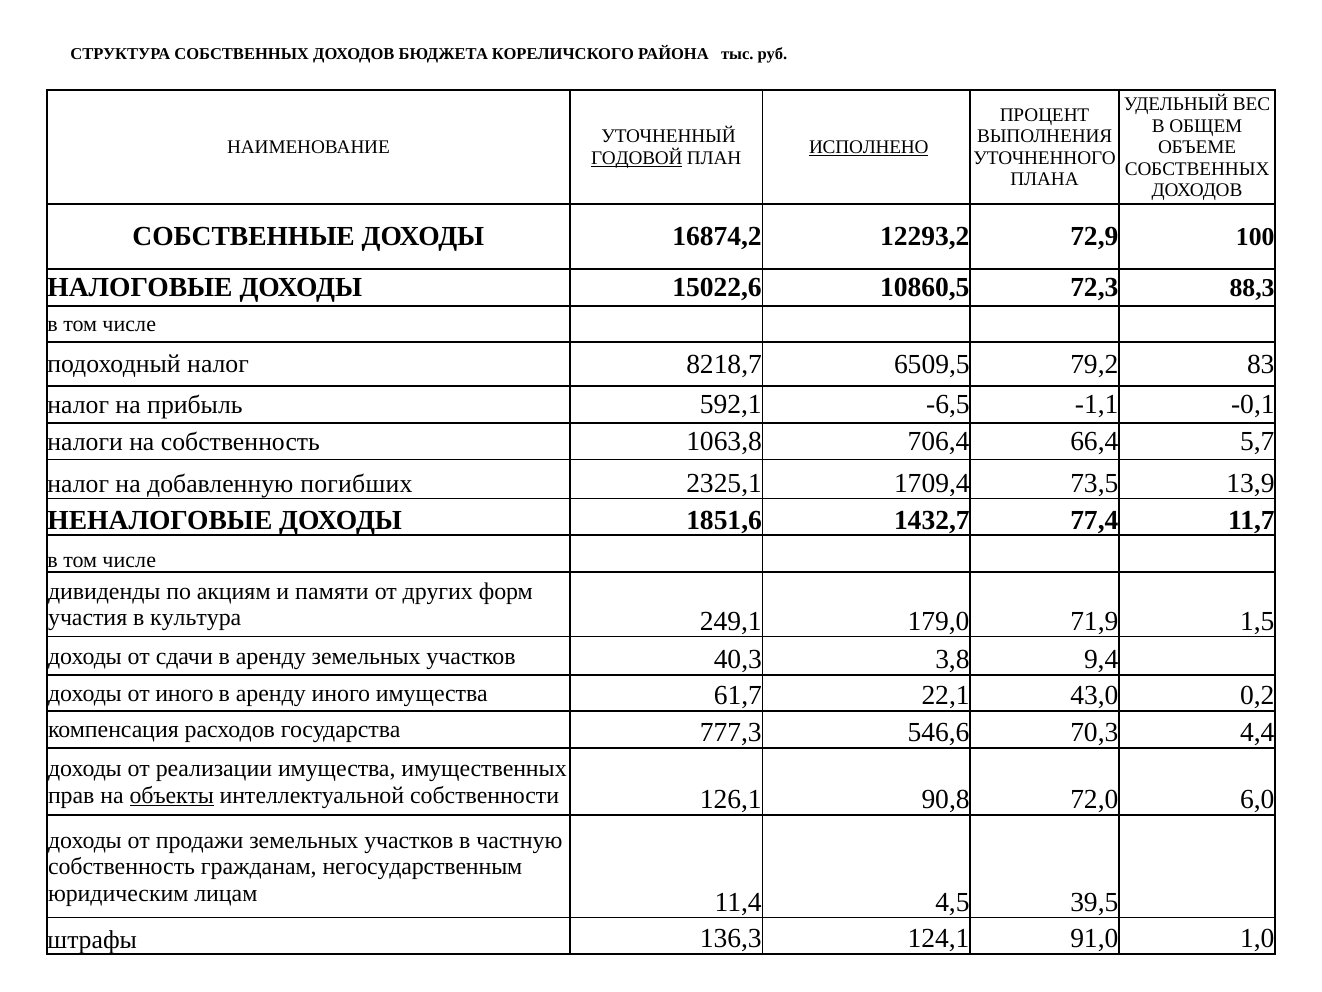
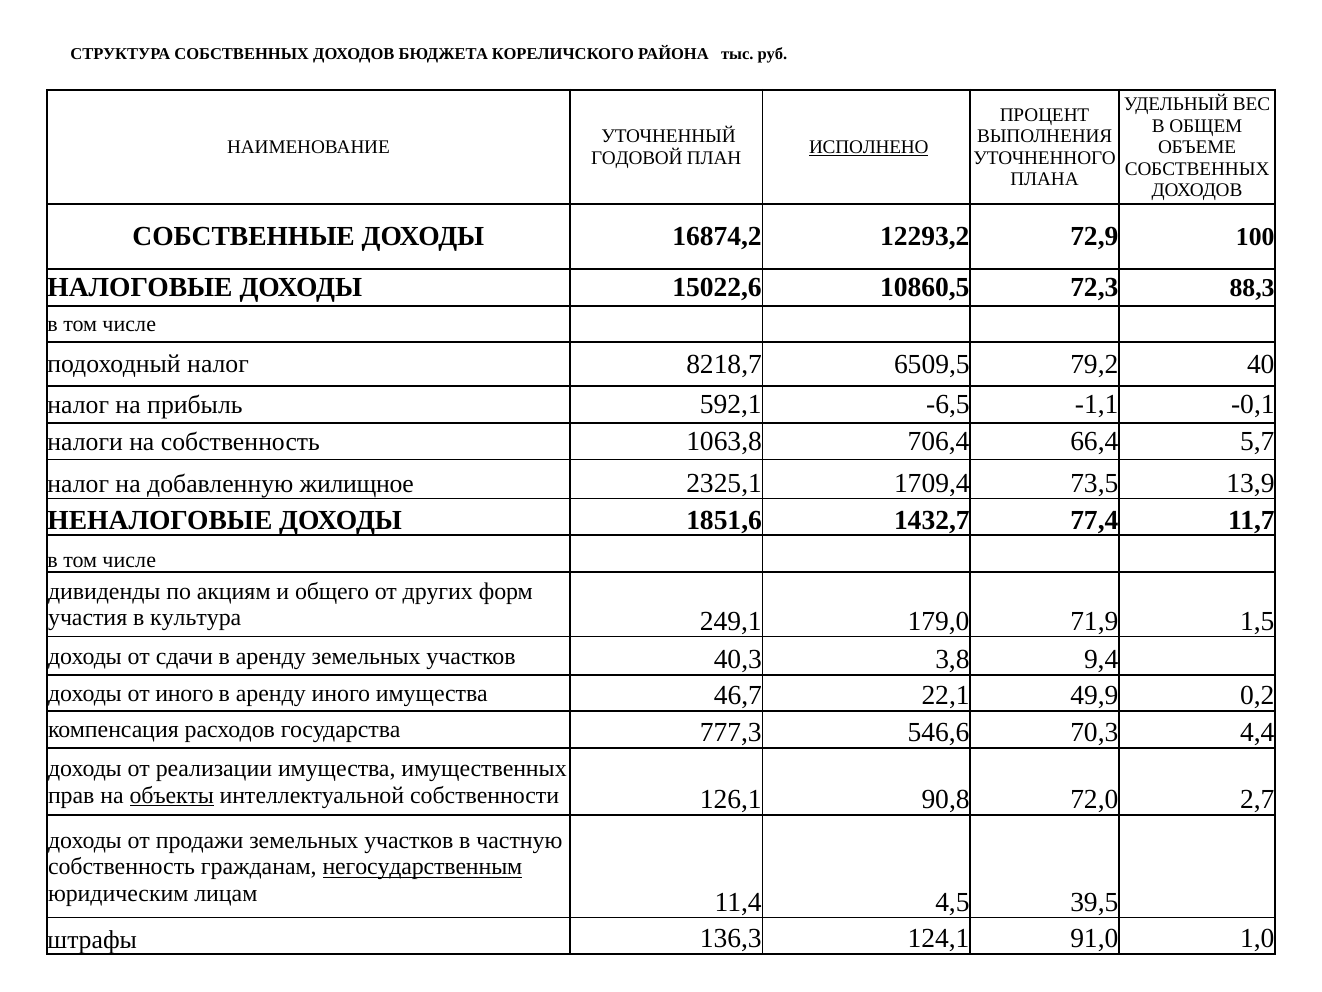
ГОДОВОЙ underline: present -> none (637, 158)
83: 83 -> 40 (1261, 364)
погибших: погибших -> жилищное (357, 484)
памяти: памяти -> общего (332, 592)
61,7: 61,7 -> 46,7 (738, 696)
43,0: 43,0 -> 49,9 (1094, 696)
6,0: 6,0 -> 2,7 (1257, 799)
негосударственным underline: none -> present (422, 867)
